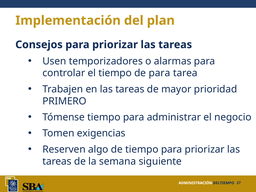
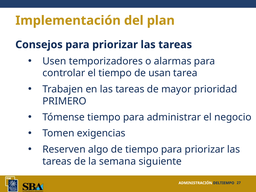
de para: para -> usan (160, 73)
